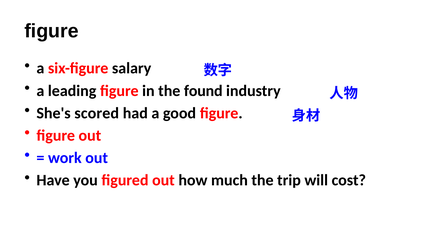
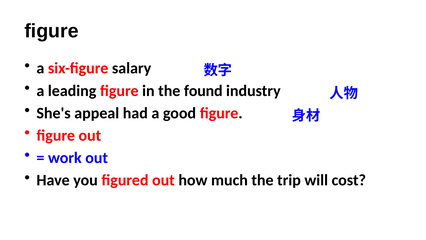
scored: scored -> appeal (97, 113)
